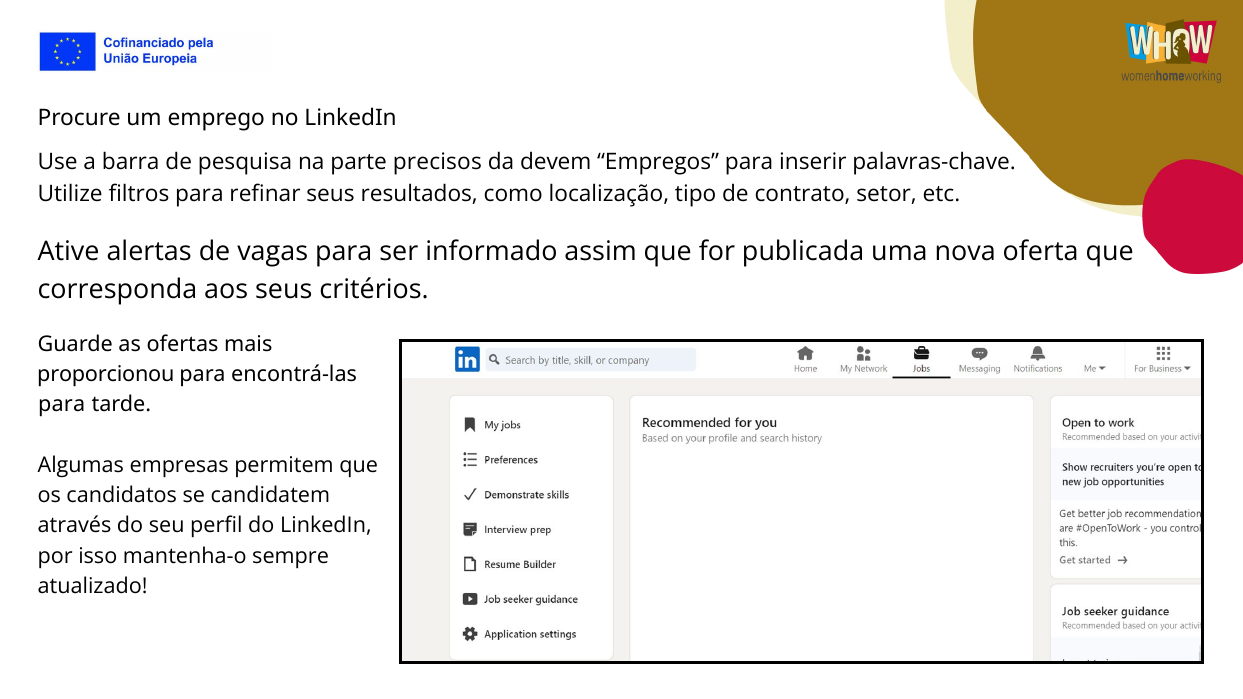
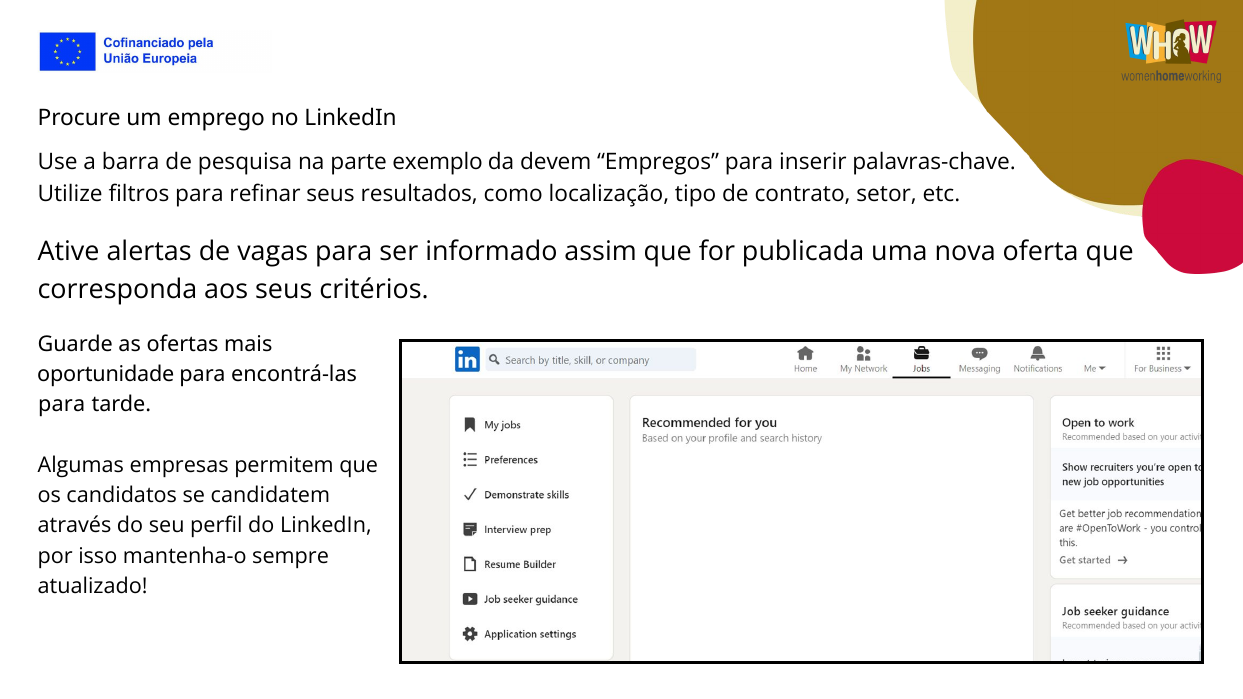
precisos: precisos -> exemplo (438, 162)
proporcionou: proporcionou -> oportunidade (106, 375)
